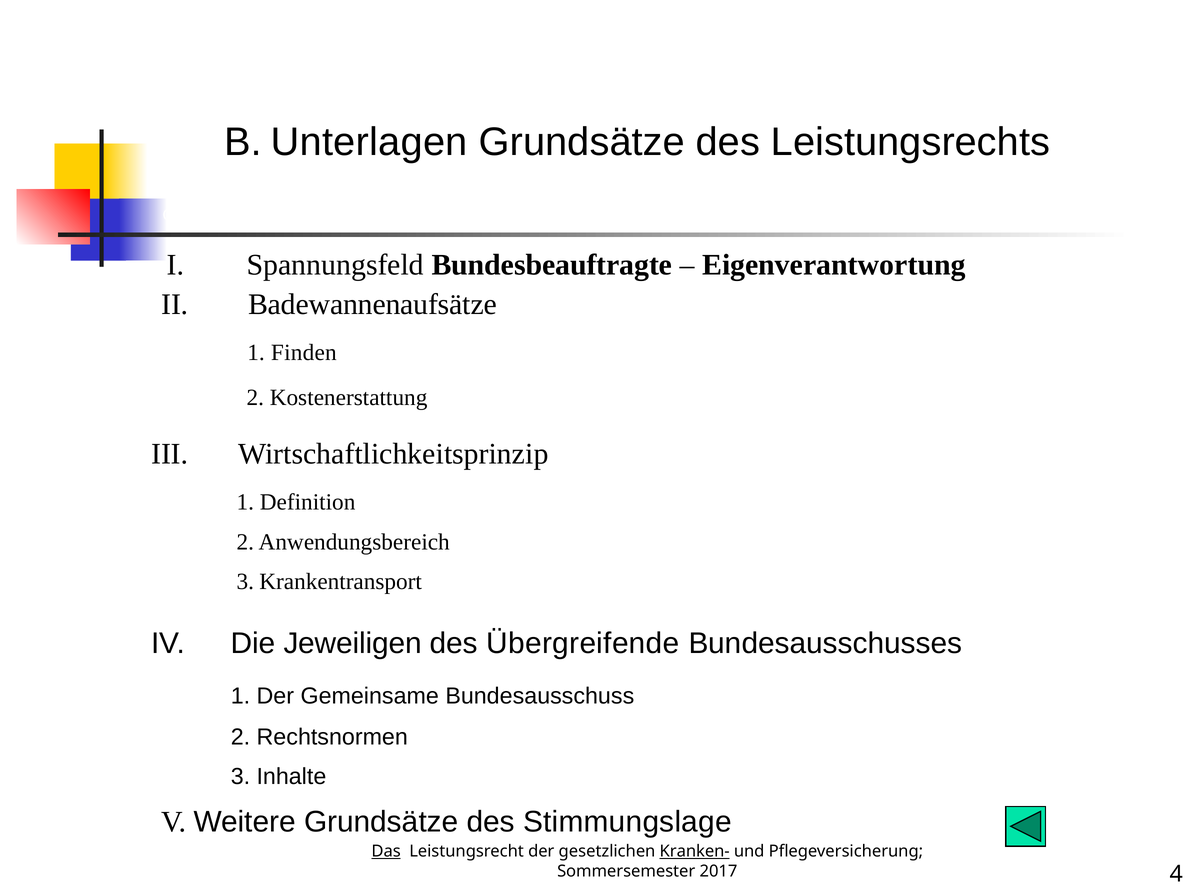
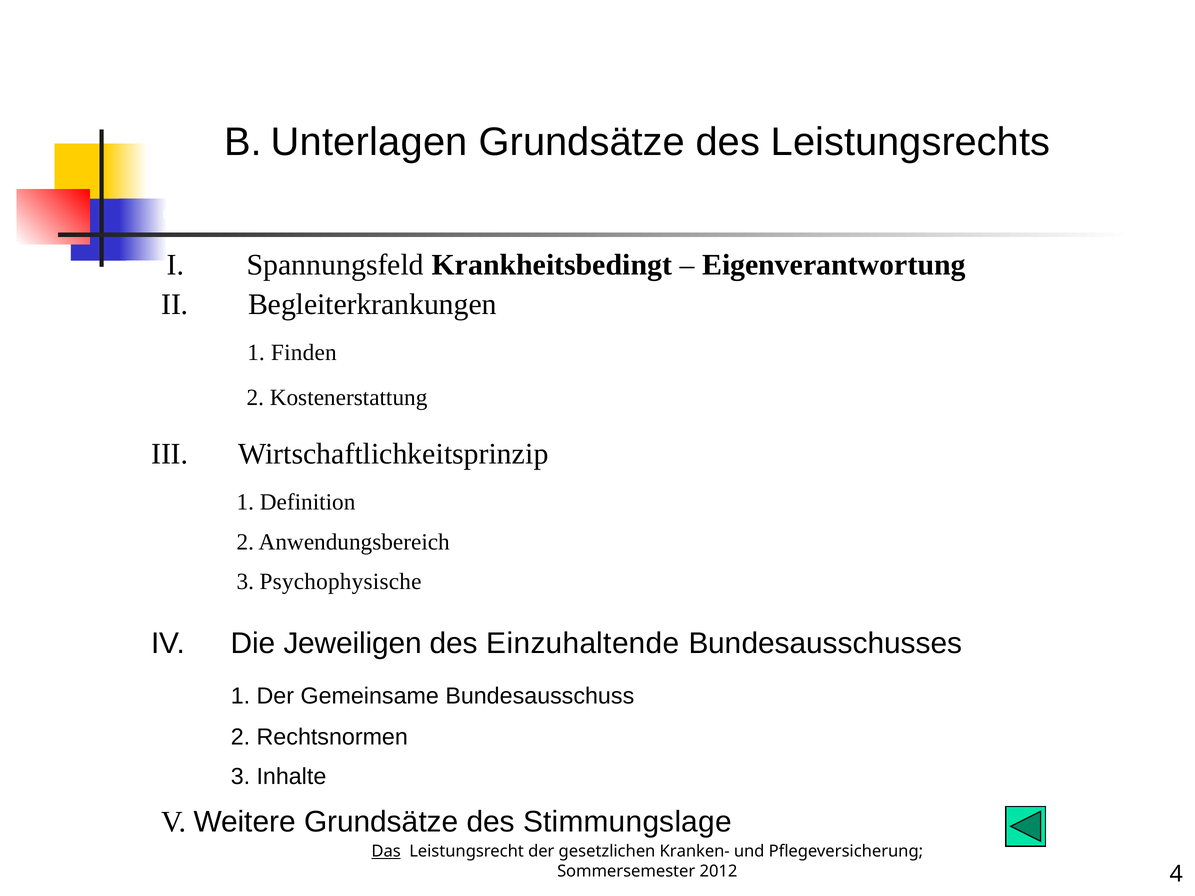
Bundesbeauftragte: Bundesbeauftragte -> Krankheitsbedingt (552, 265)
Badewannenaufsätze: Badewannenaufsätze -> Begleiterkrankungen (372, 305)
Krankentransport: Krankentransport -> Psychophysische (340, 582)
Übergreifende: Übergreifende -> Einzuhaltende (583, 643)
Kranken- underline: present -> none (695, 851)
2017: 2017 -> 2012 (719, 871)
